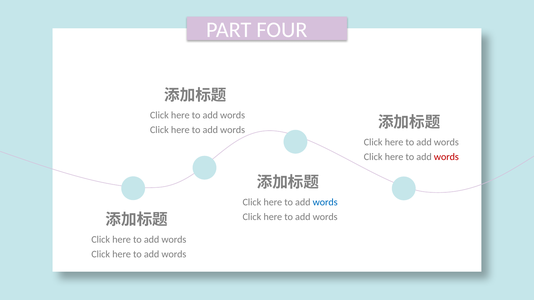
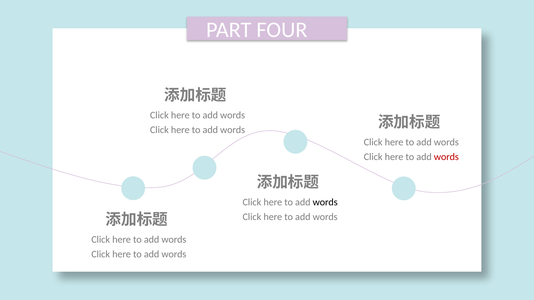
words colour: blue -> black (325, 202)
